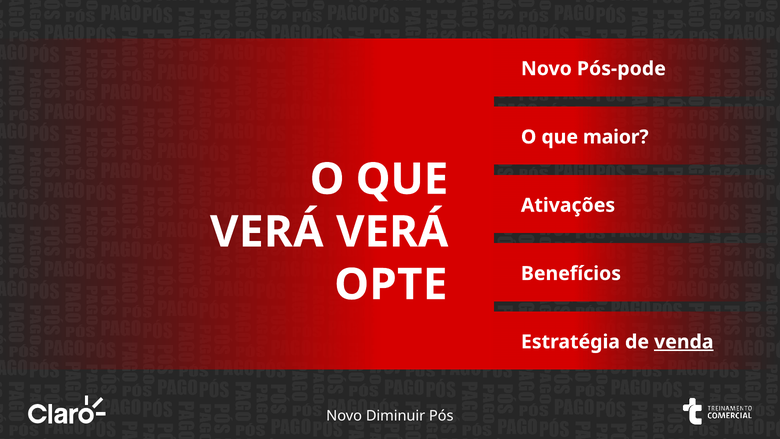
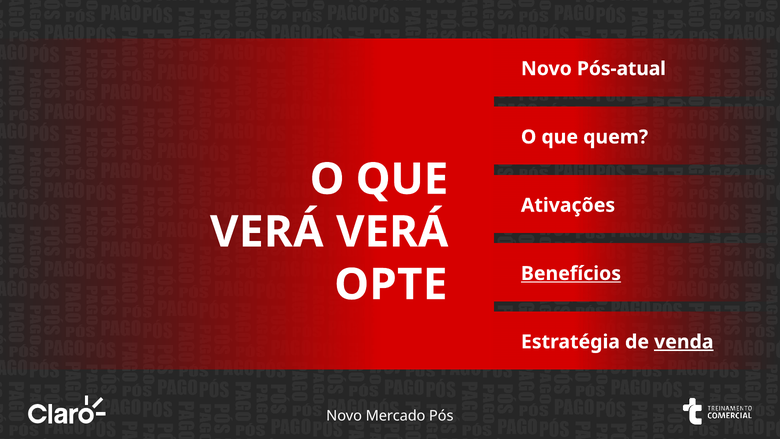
Pós-pode: Pós-pode -> Pós-atual (621, 69)
maior: maior -> quem (616, 137)
Benefícios underline: none -> present (571, 273)
Diminuir: Diminuir -> Mercado (396, 416)
